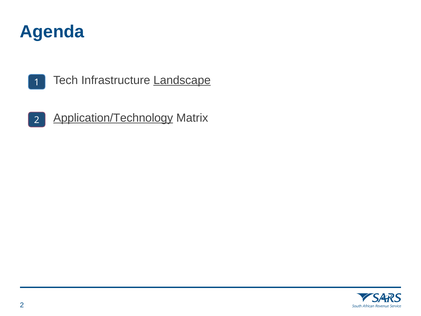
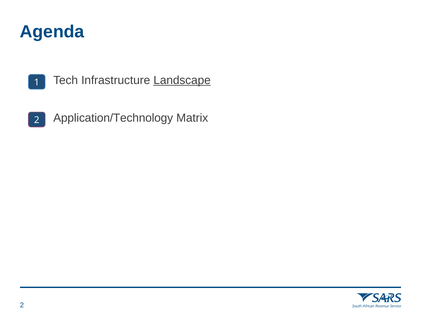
Application/Technology underline: present -> none (113, 118)
